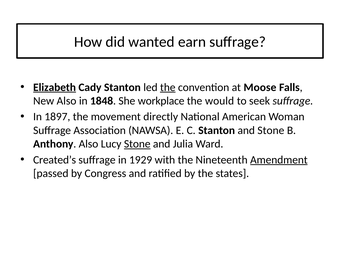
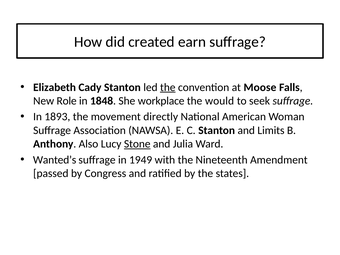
wanted: wanted -> created (152, 42)
Elizabeth underline: present -> none (55, 87)
New Also: Also -> Role (67, 101)
1897: 1897 -> 1893 (57, 117)
and Stone: Stone -> Limits (271, 130)
Created’s: Created’s -> Wanted’s (55, 160)
1929: 1929 -> 1949 (141, 160)
Amendment underline: present -> none (279, 160)
